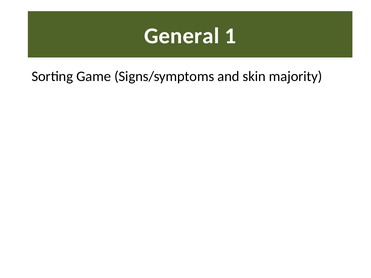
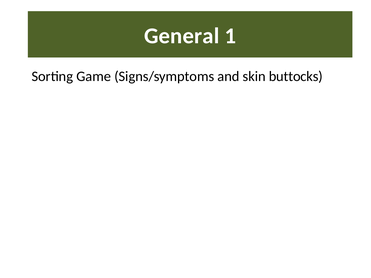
majority: majority -> buttocks (296, 76)
